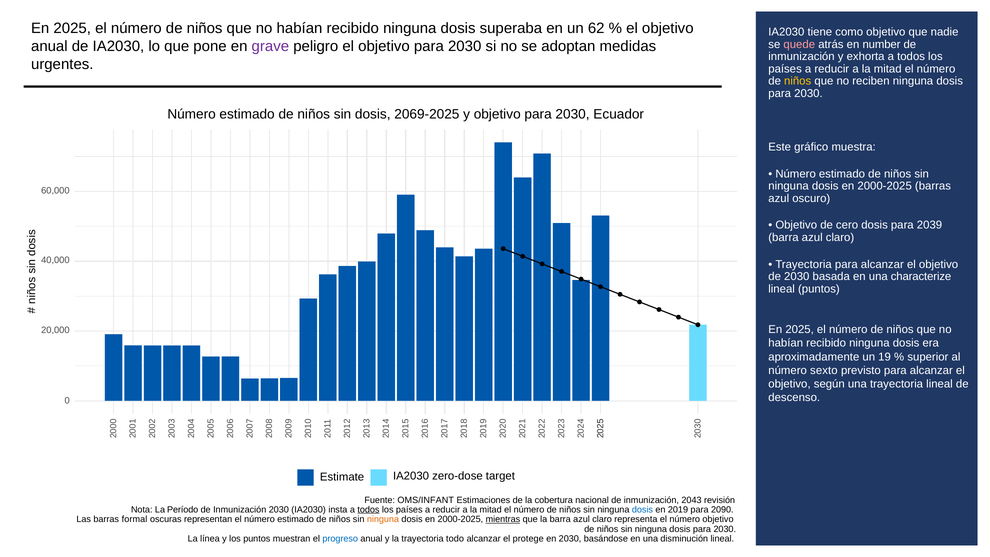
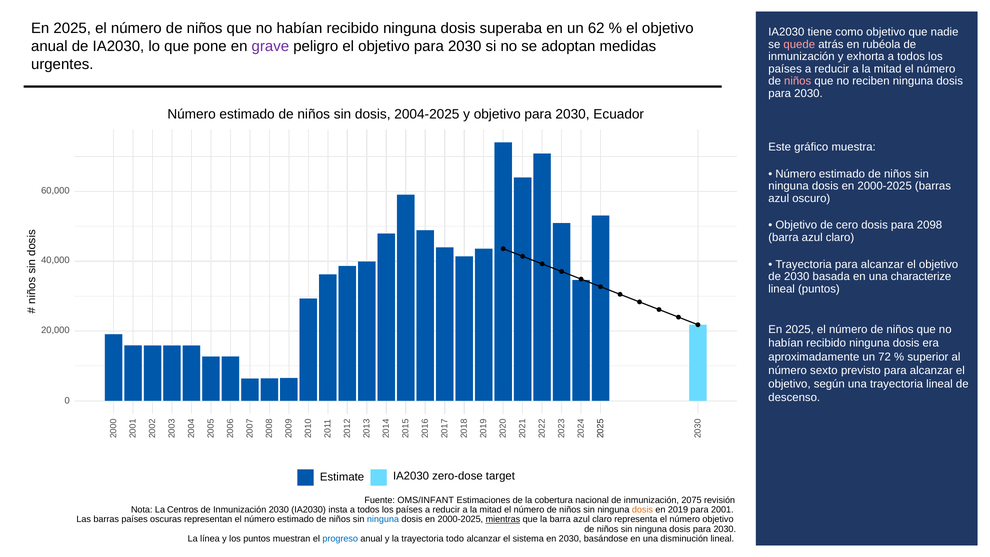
number: number -> rubéola (881, 44)
niños colour: yellow -> pink (798, 81)
2069-2025: 2069-2025 -> 2004-2025 (427, 114)
2039: 2039 -> 2098 (930, 225)
19: 19 -> 72 (885, 357)
2043: 2043 -> 2075 (692, 500)
Período: Período -> Centros (183, 509)
todos underline: present -> none (368, 509)
dosis colour: blue -> orange (642, 509)
2090: 2090 -> 2001 (722, 509)
barras formal: formal -> países (135, 519)
ninguna colour: orange -> blue (383, 519)
protege: protege -> sistema (528, 539)
